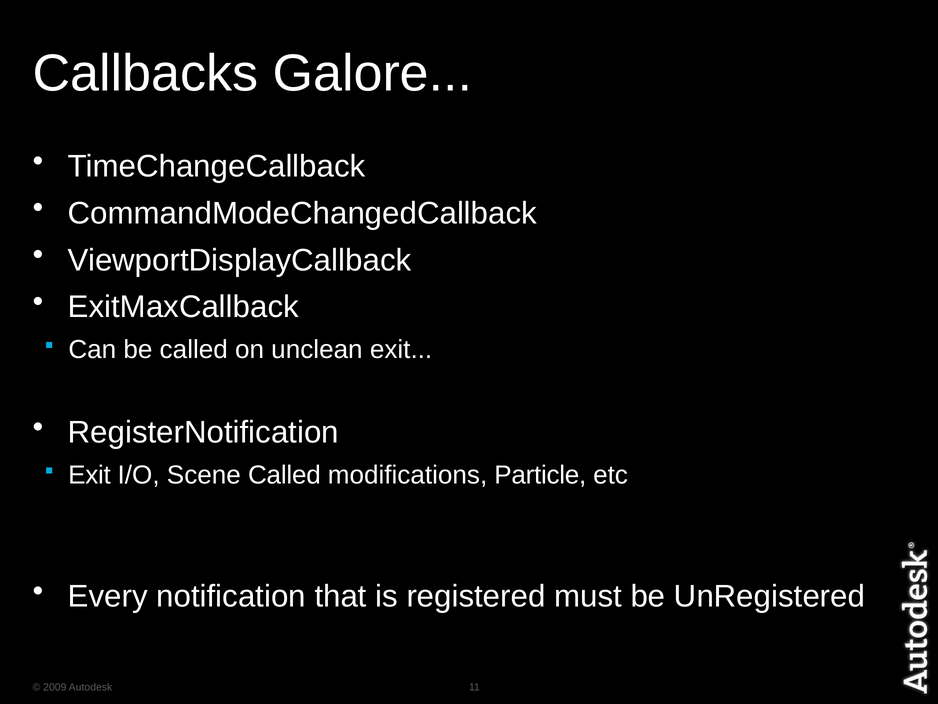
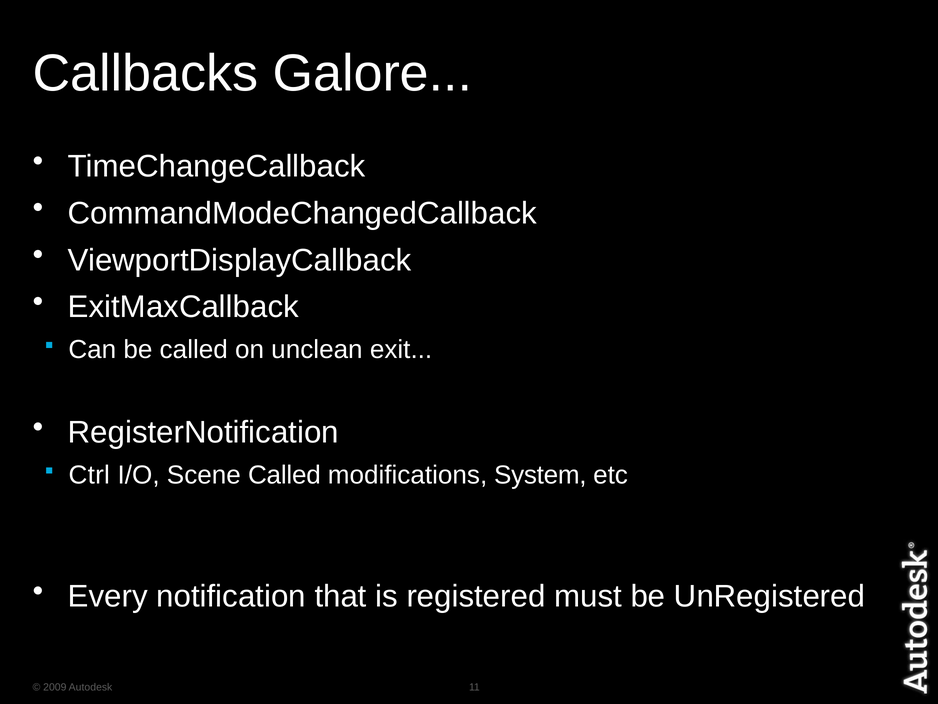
Exit: Exit -> Ctrl (89, 475)
Particle: Particle -> System (540, 475)
